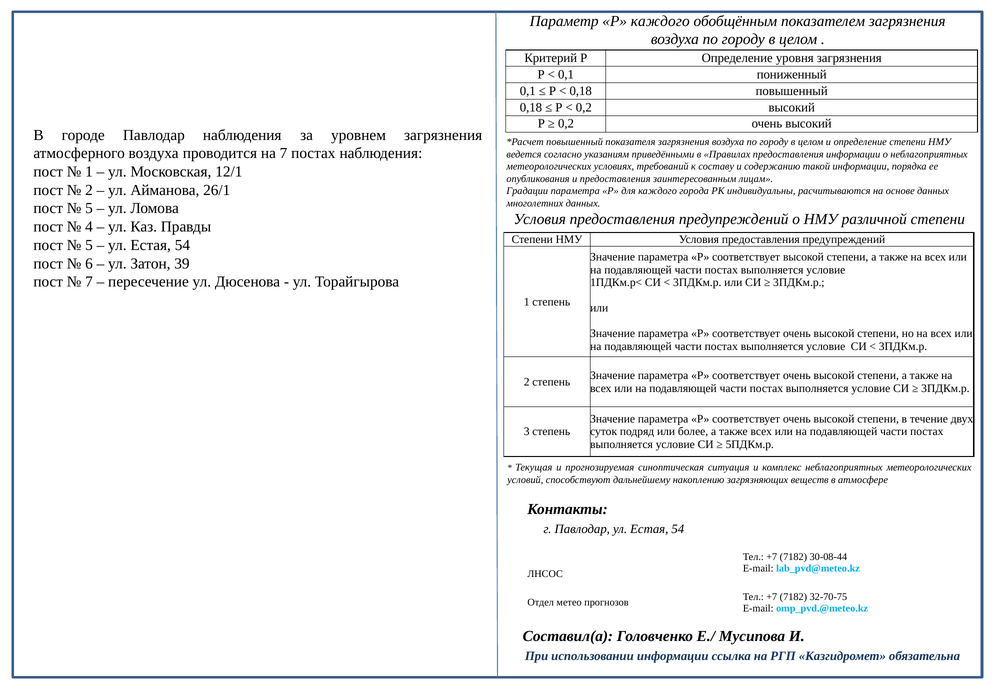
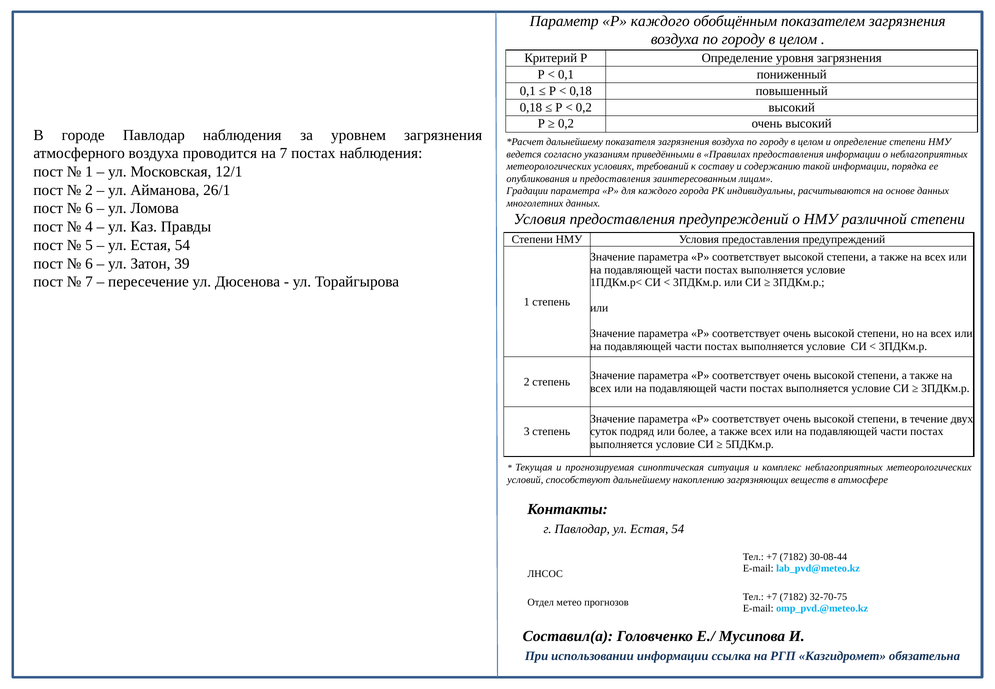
повышенный: повышенный -> дальнейшему (575, 142)
5: 5 -> 6 (89, 208)
